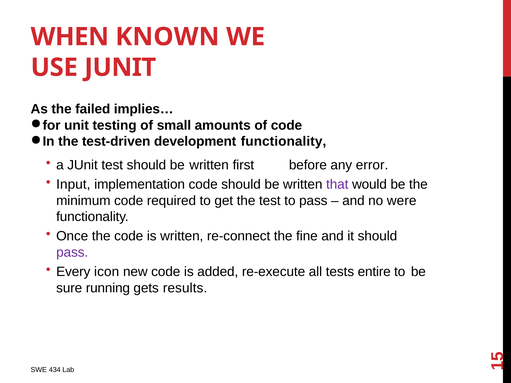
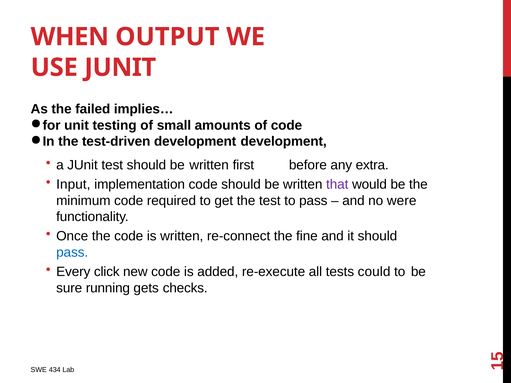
KNOWN: KNOWN -> OUTPUT (167, 37)
development functionality: functionality -> development (284, 142)
error: error -> extra (372, 165)
pass colour: purple -> blue (72, 253)
icon: icon -> click (107, 272)
entire: entire -> could (374, 272)
results: results -> checks (185, 288)
